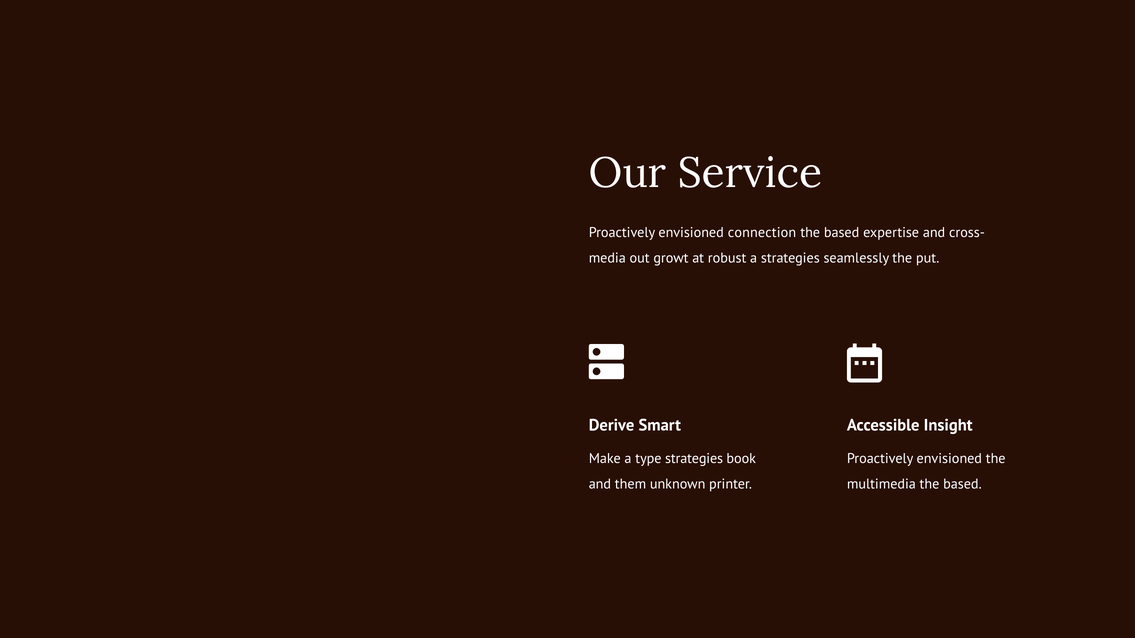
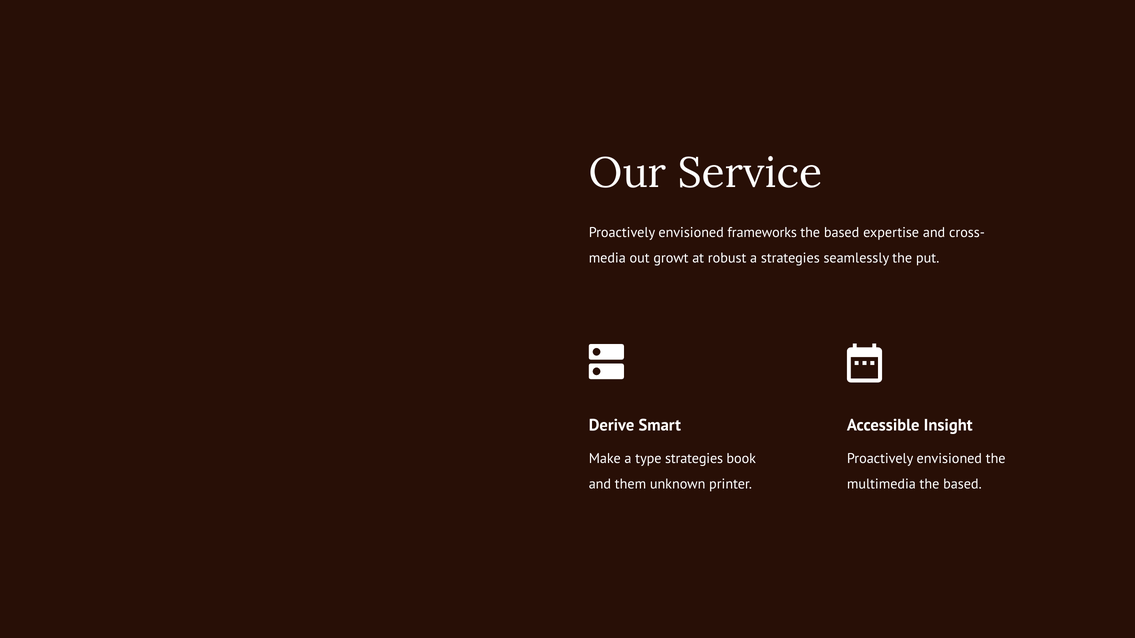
connection: connection -> frameworks (762, 233)
